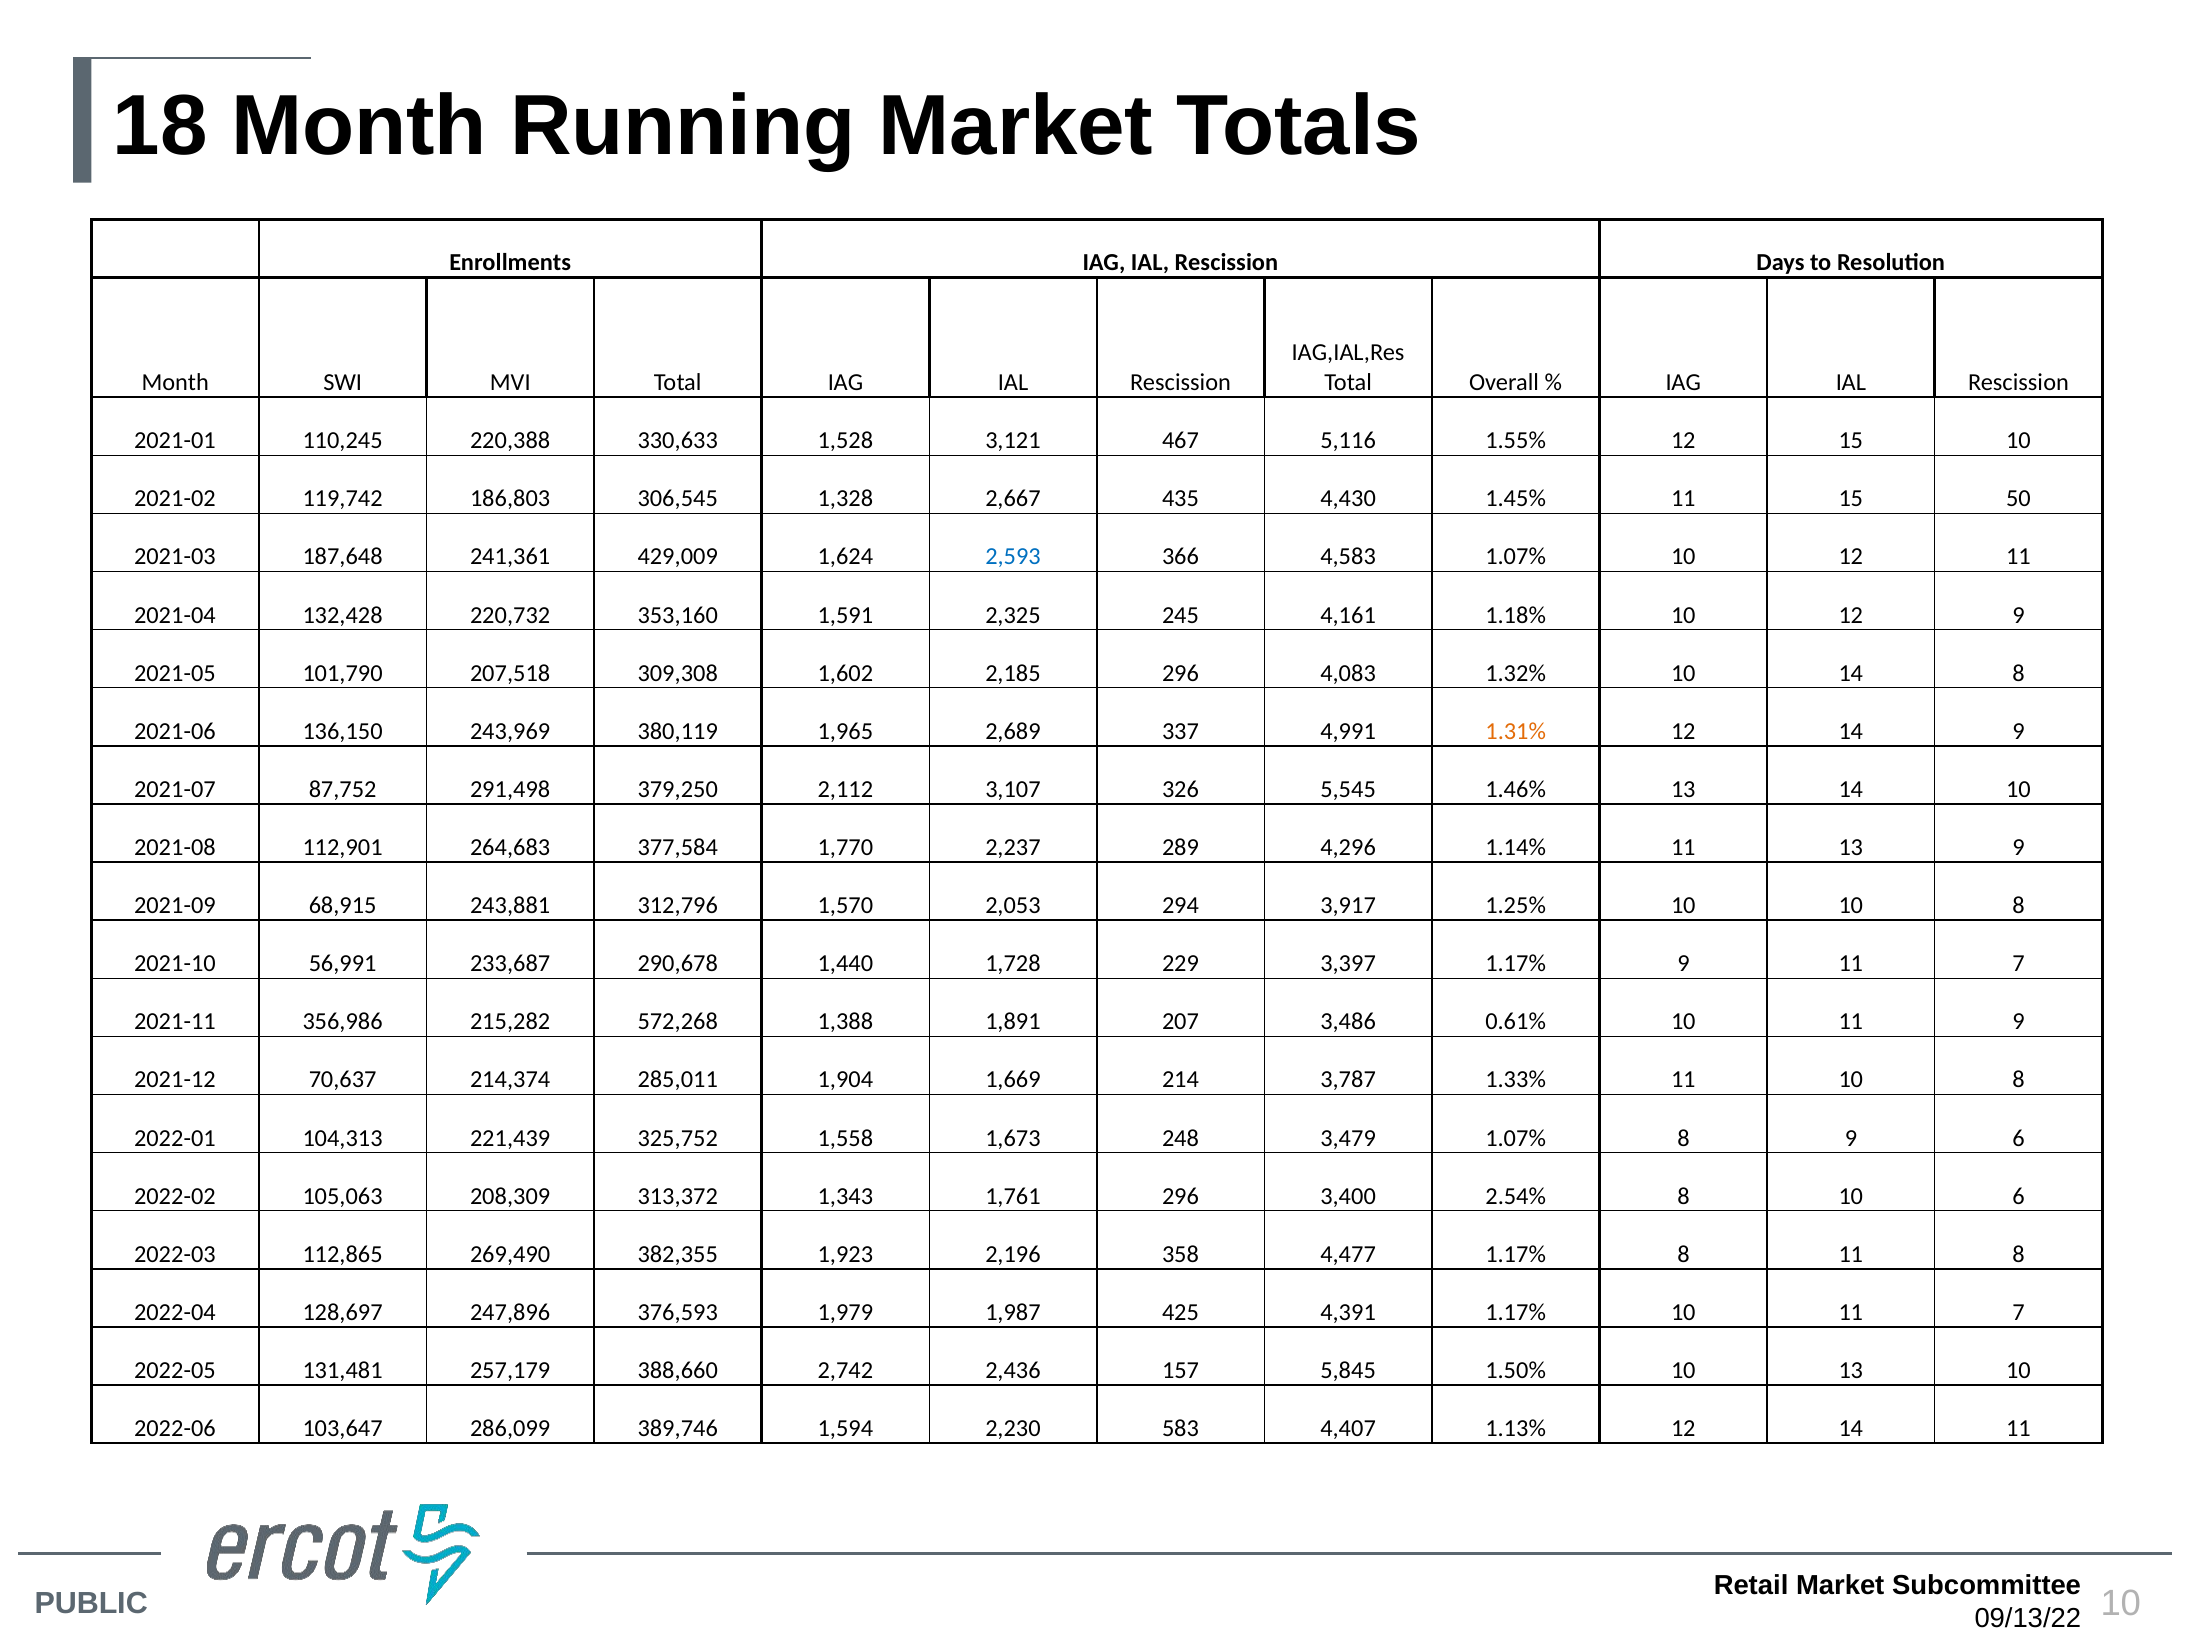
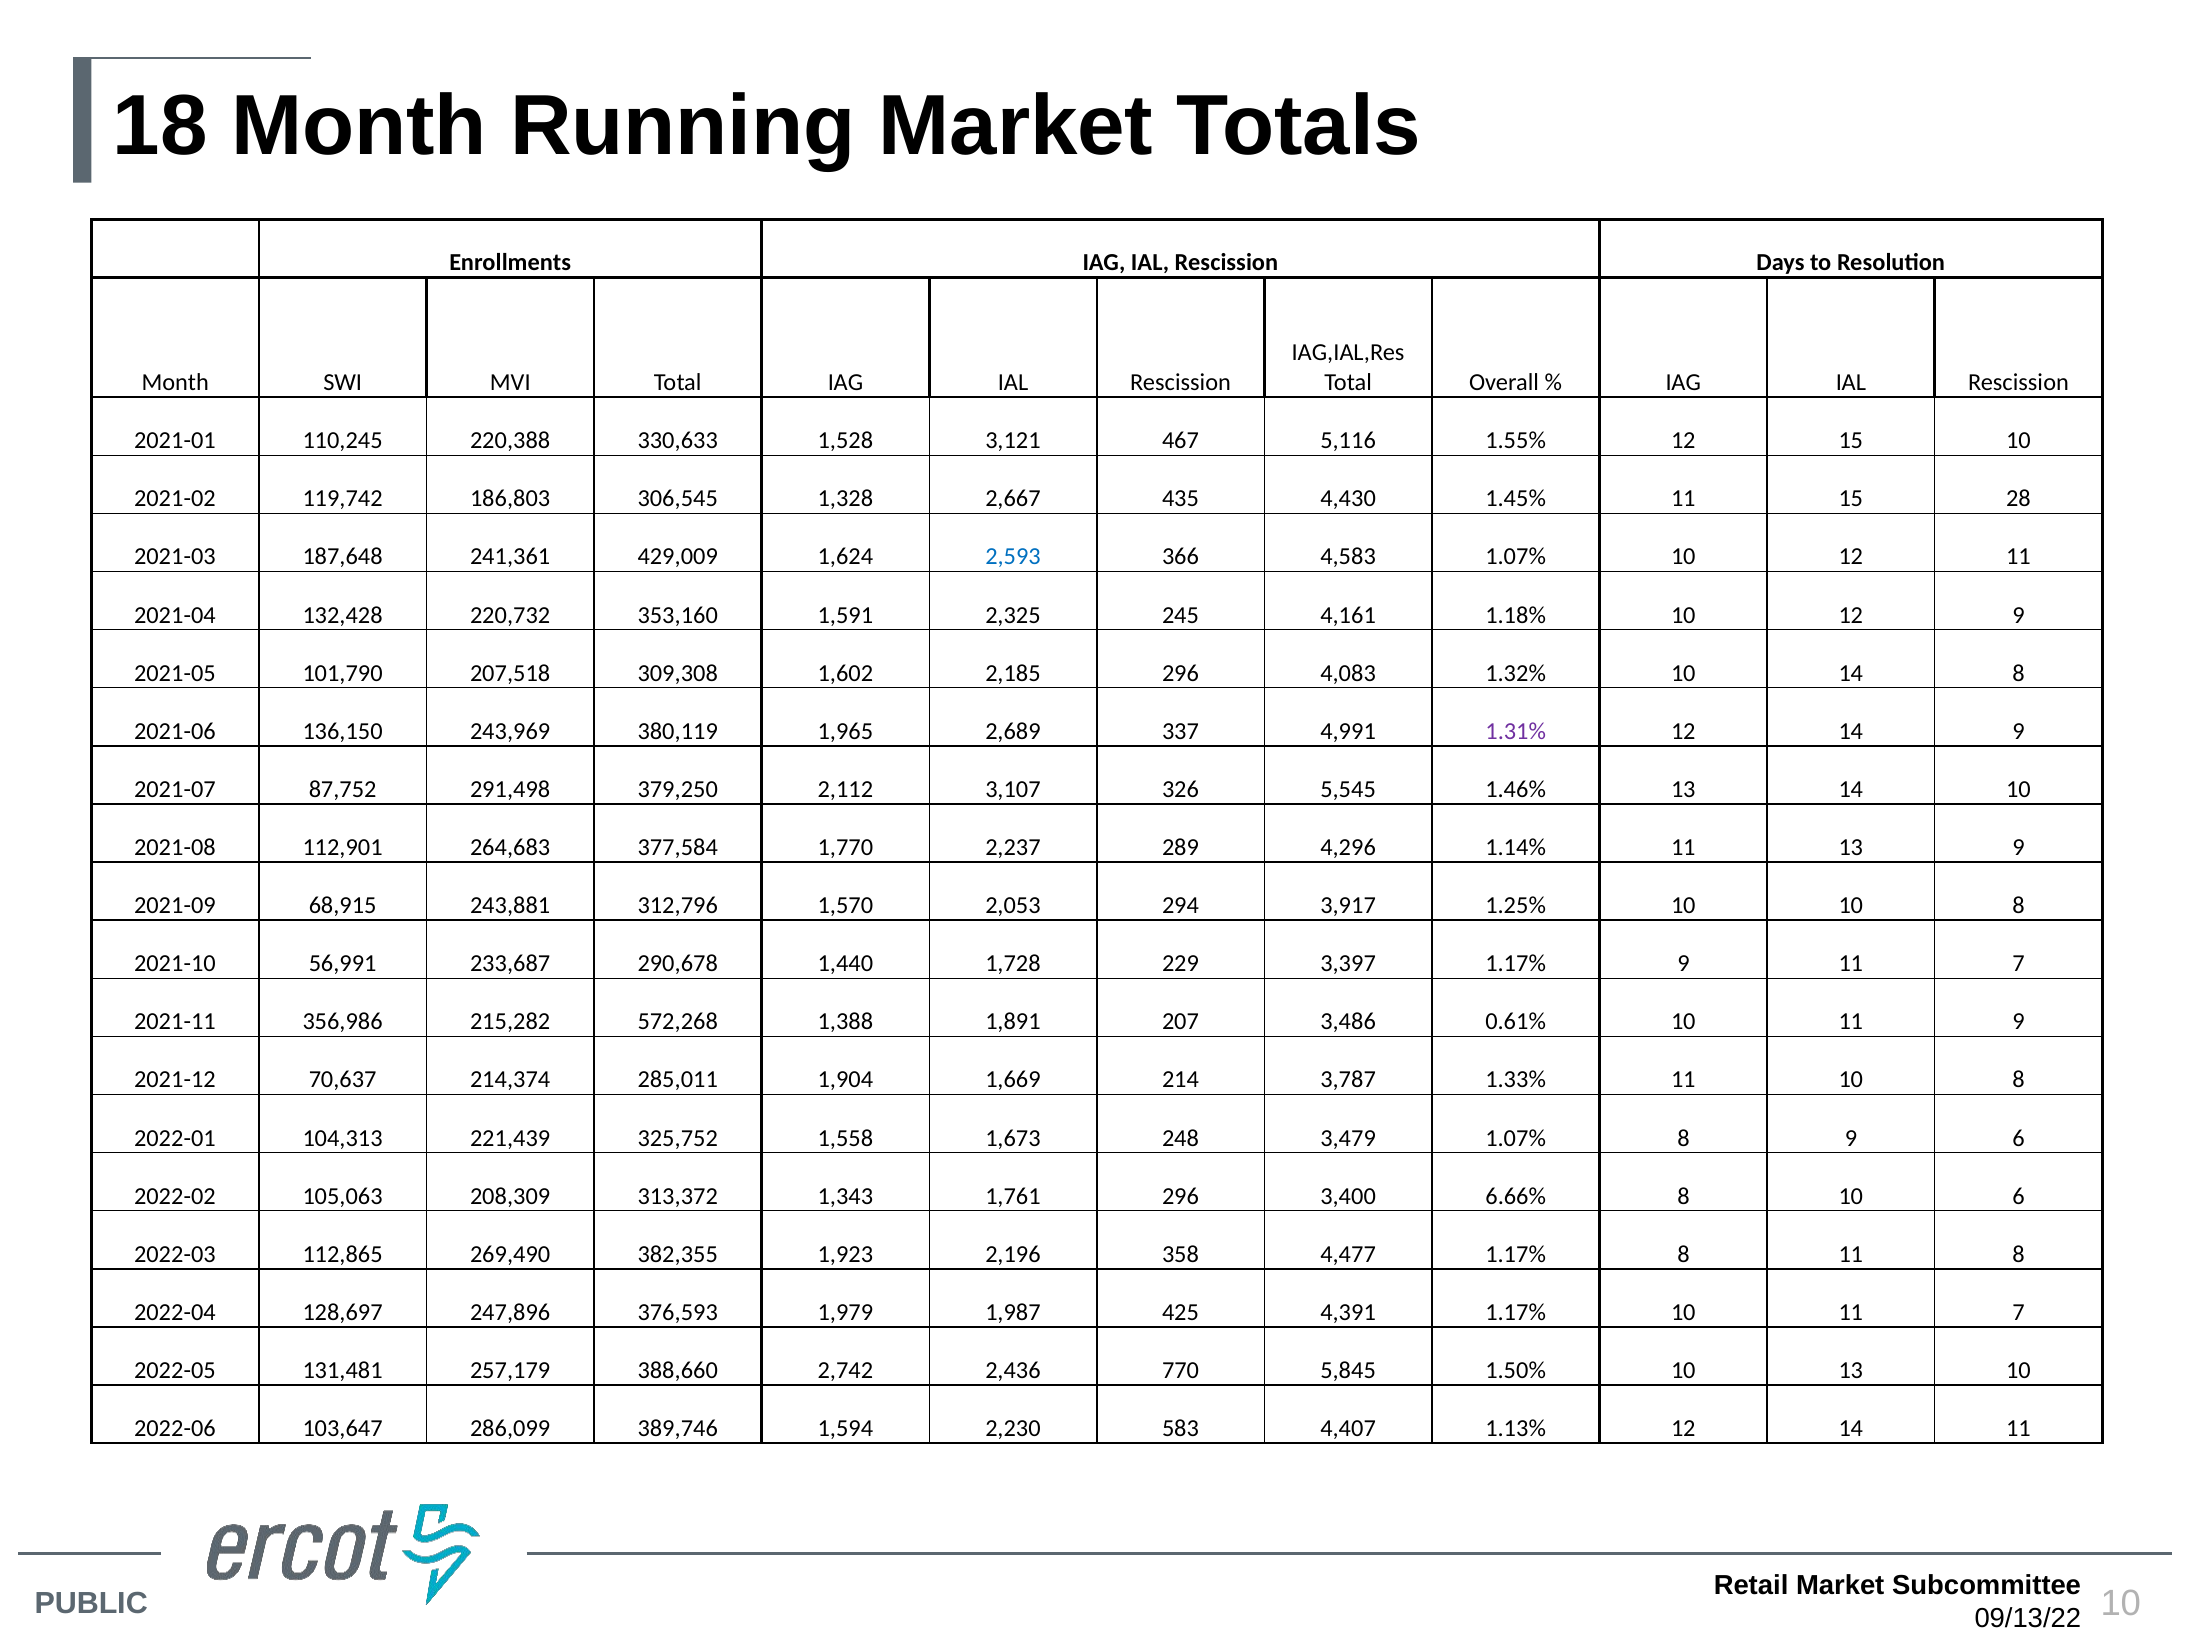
50: 50 -> 28 (2018, 499)
1.31% colour: orange -> purple (1516, 731)
2.54%: 2.54% -> 6.66% (1516, 1197)
157: 157 -> 770 (1181, 1371)
